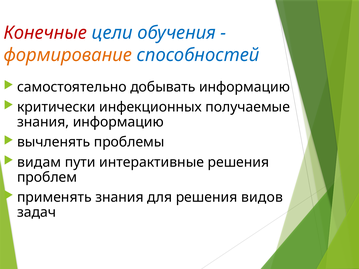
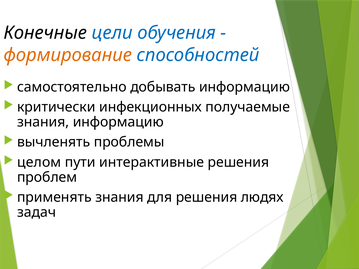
Конечные colour: red -> black (45, 33)
видам: видам -> целом (39, 162)
видов: видов -> людях (262, 197)
